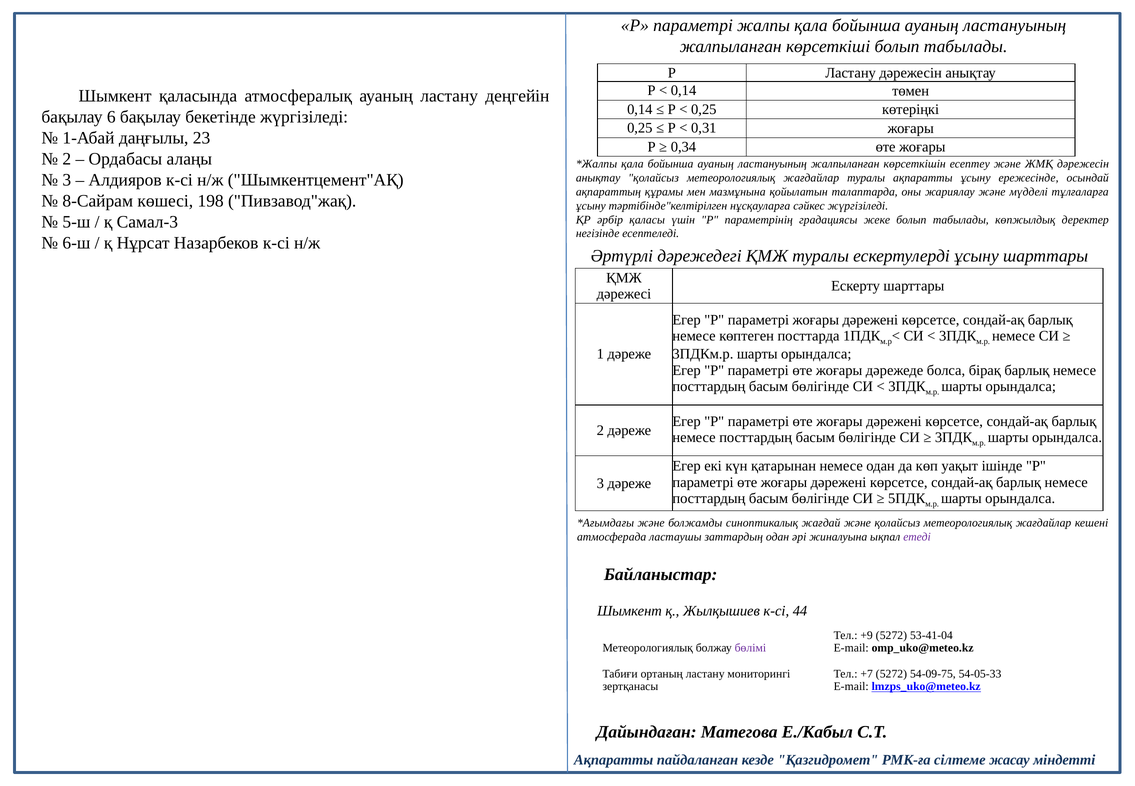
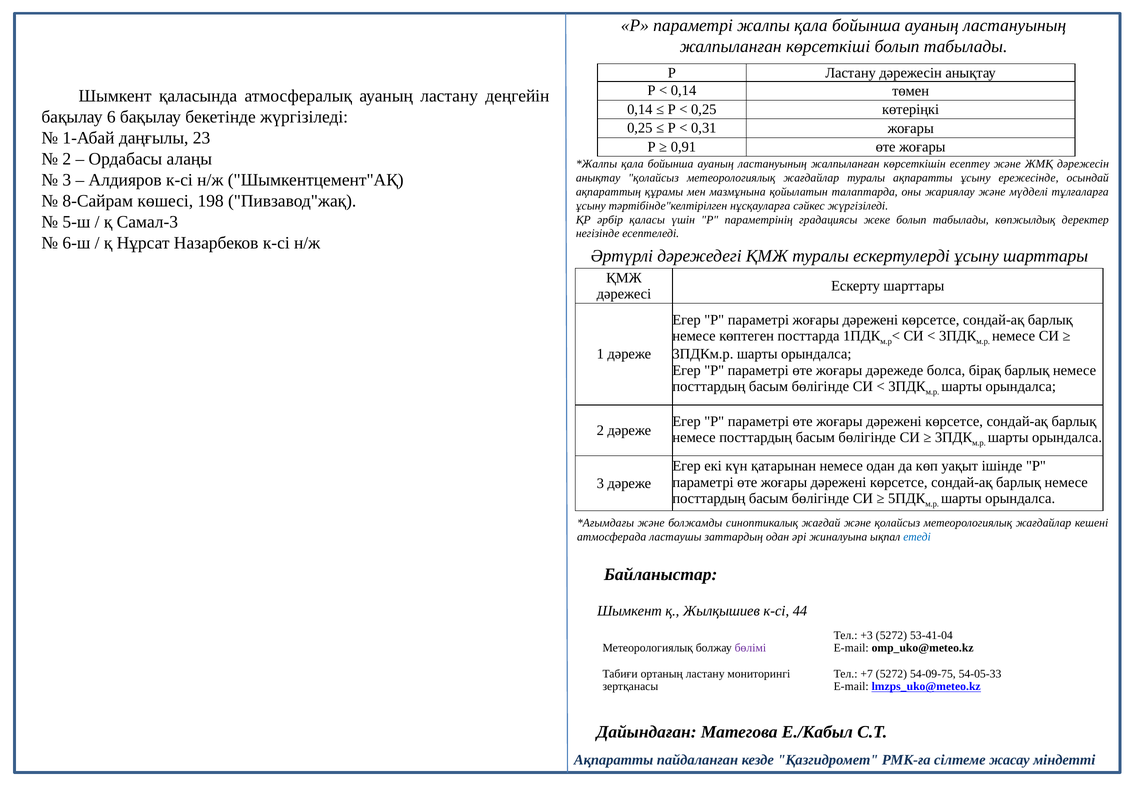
0,34: 0,34 -> 0,91 (683, 147)
етеді colour: purple -> blue (917, 537)
+9: +9 -> +3 (867, 635)
